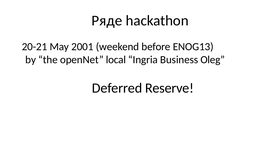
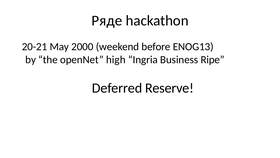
2001: 2001 -> 2000 (82, 46)
local: local -> high (116, 60)
Oleg: Oleg -> Ripe (213, 60)
